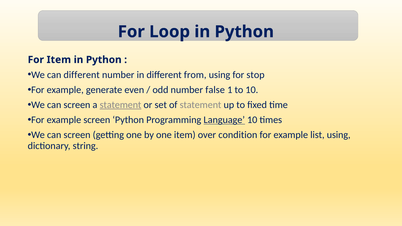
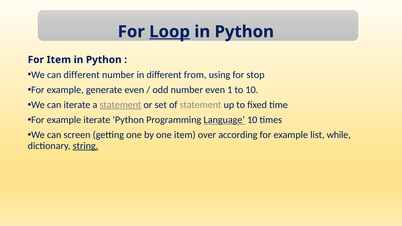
Loop underline: none -> present (170, 32)
number false: false -> even (215, 90)
screen: screen -> iterate (77, 105)
example screen: screen -> iterate (97, 120)
condition: condition -> according (238, 135)
list using: using -> while (339, 135)
string underline: none -> present (85, 146)
